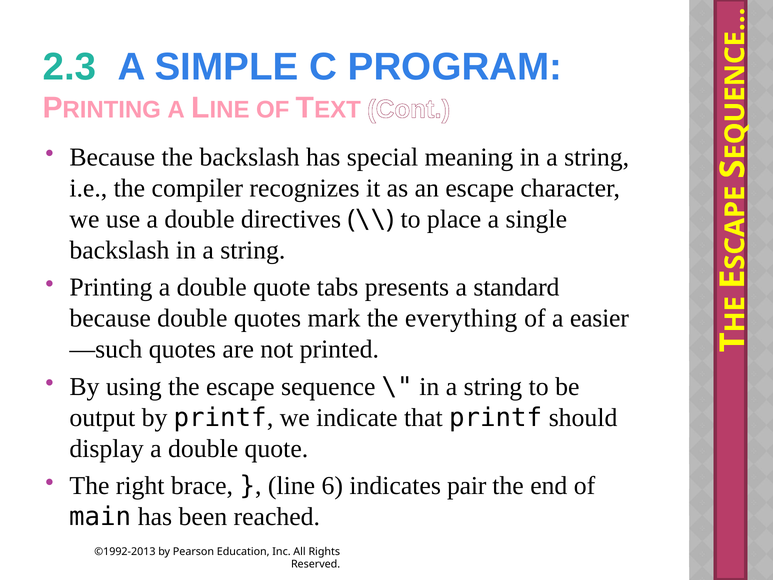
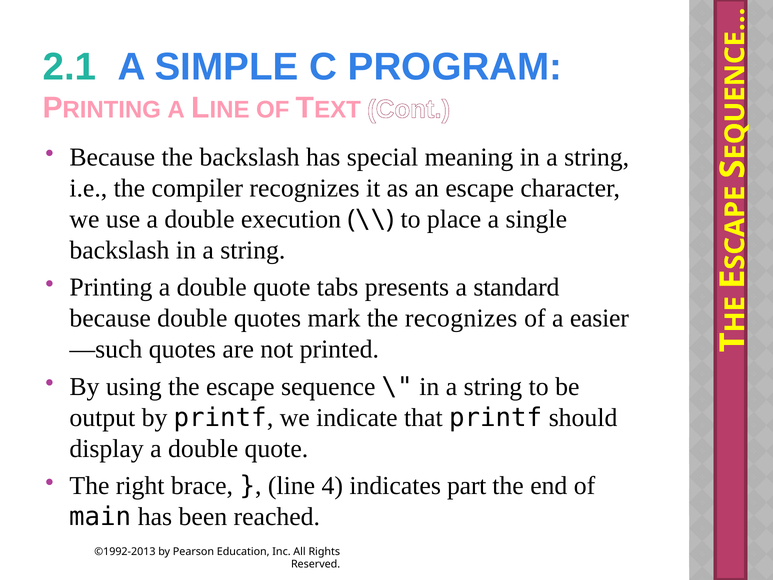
2.3: 2.3 -> 2.1 (69, 67)
directives: directives -> execution (291, 219)
the everything: everything -> recognizes (461, 318)
6: 6 -> 4 (332, 486)
pair: pair -> part (467, 486)
